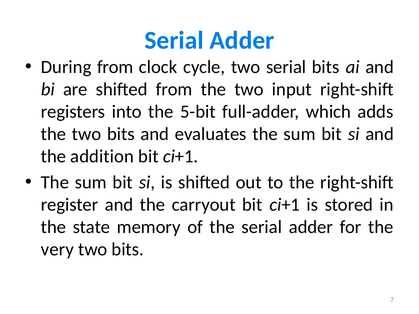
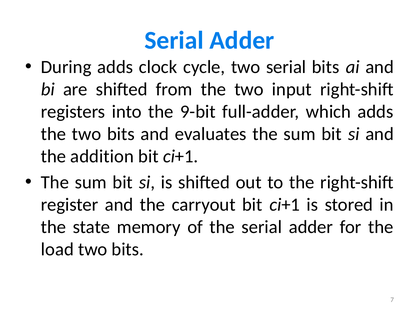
During from: from -> adds (115, 67)
5-bit: 5-bit -> 9-bit (198, 112)
very: very -> load (57, 250)
